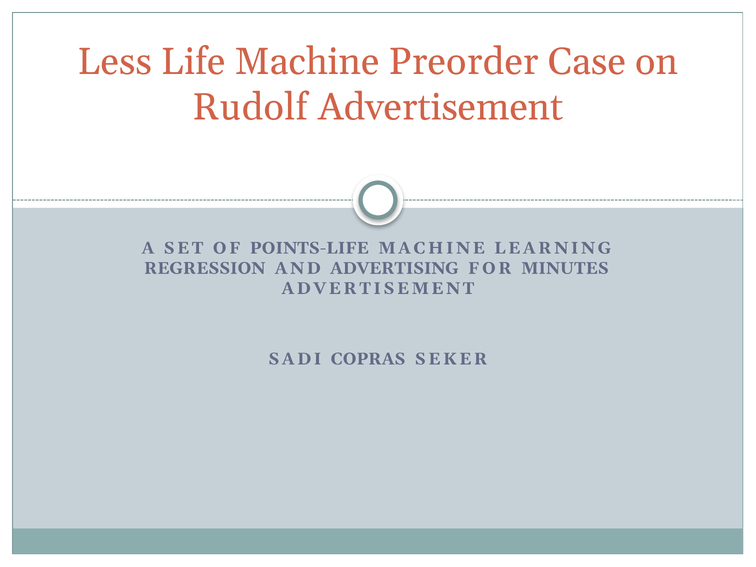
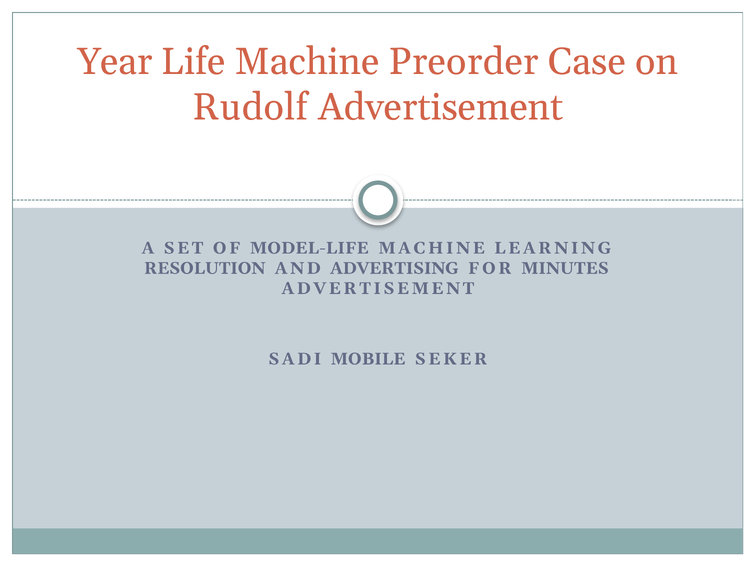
Less: Less -> Year (115, 62)
POINTS-LIFE: POINTS-LIFE -> MODEL-LIFE (309, 248)
REGRESSION: REGRESSION -> RESOLUTION (205, 268)
COPRAS: COPRAS -> MOBILE (368, 359)
